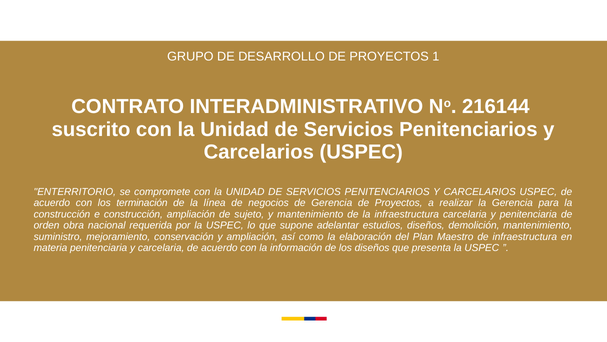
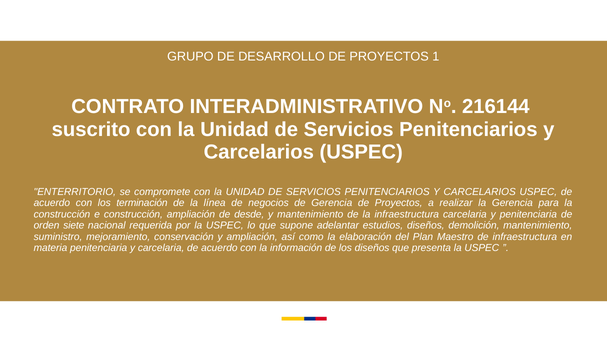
sujeto: sujeto -> desde (249, 214)
obra: obra -> siete (74, 225)
